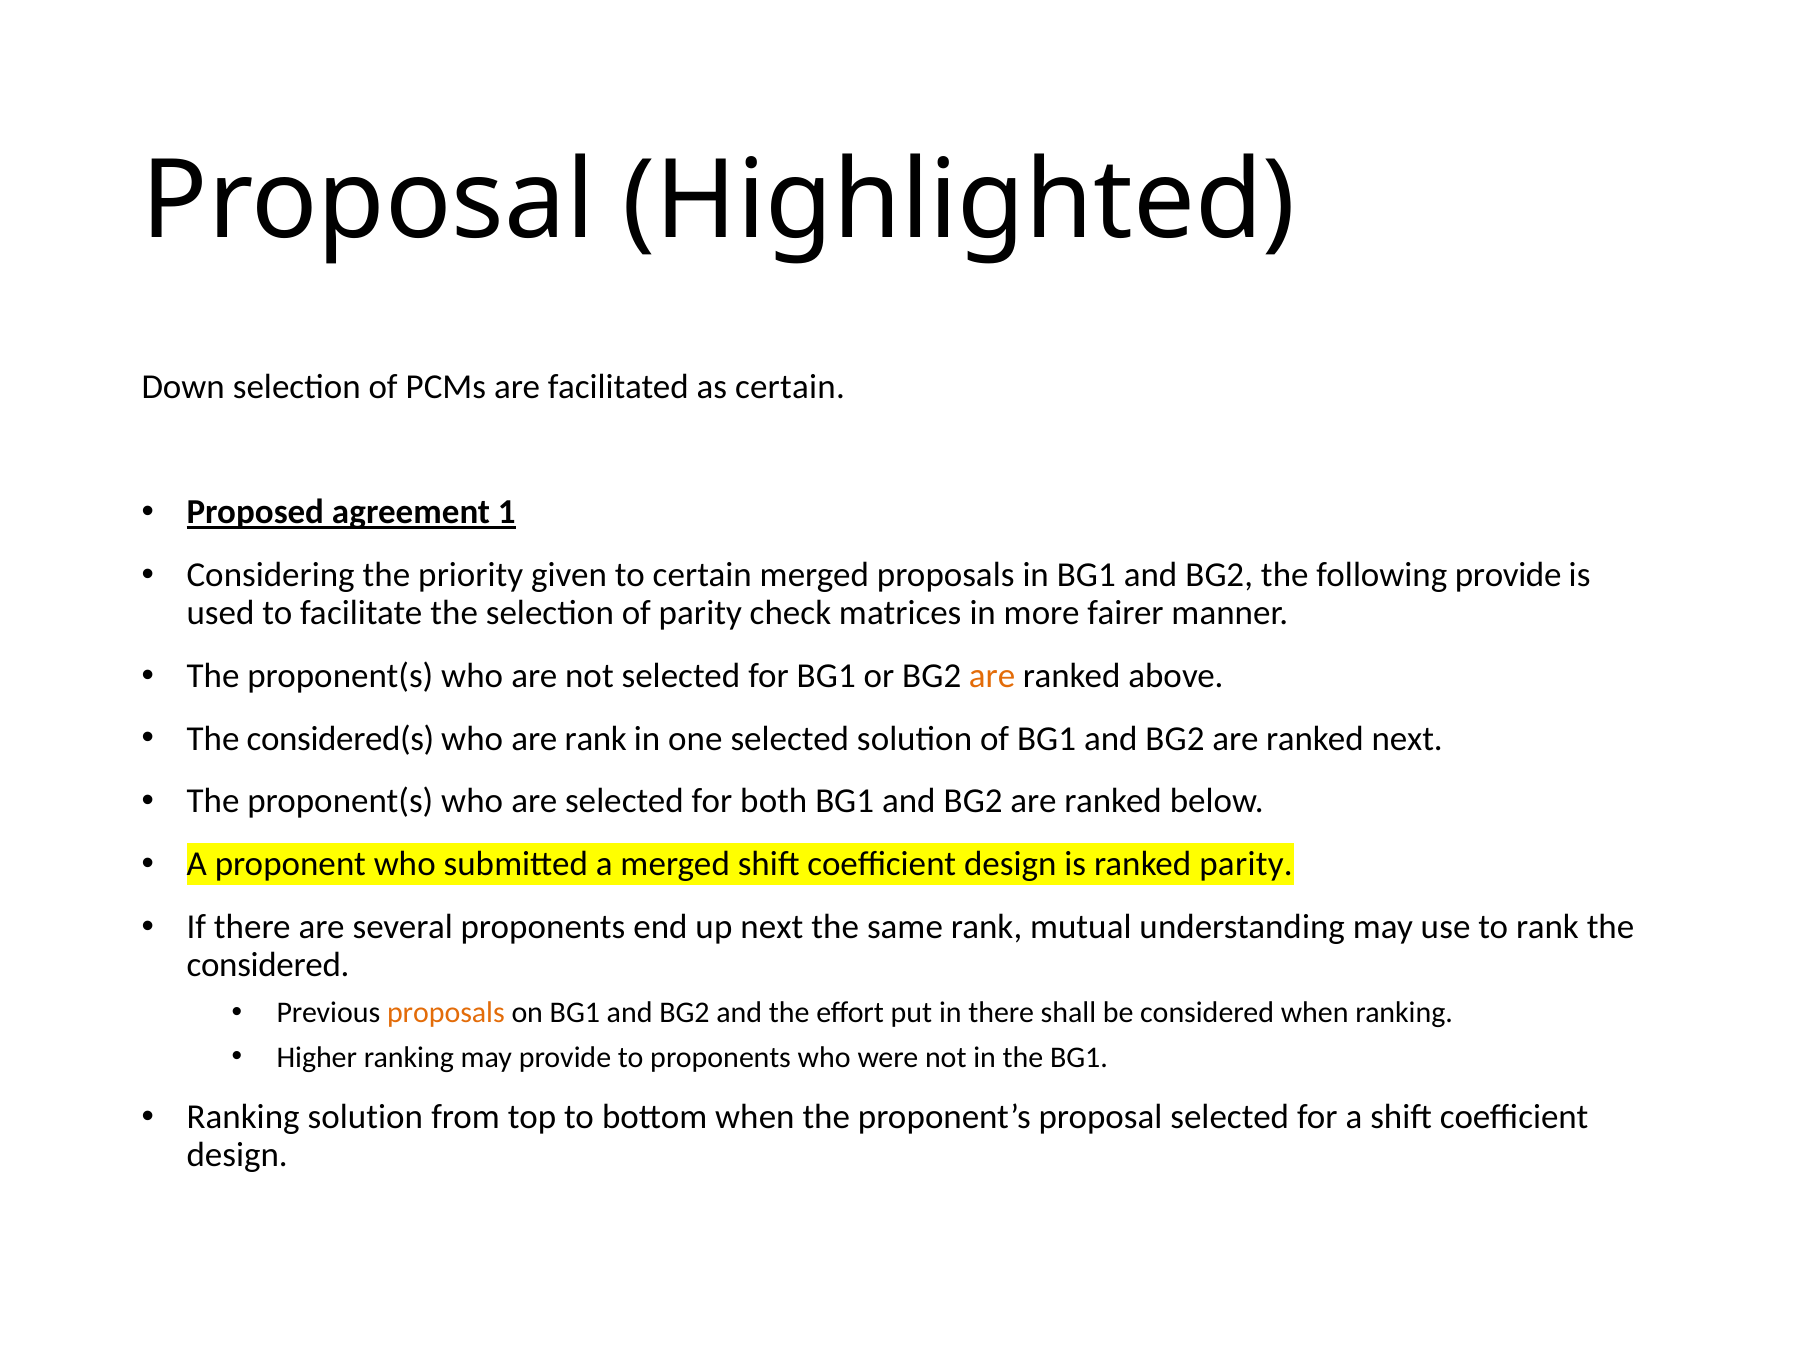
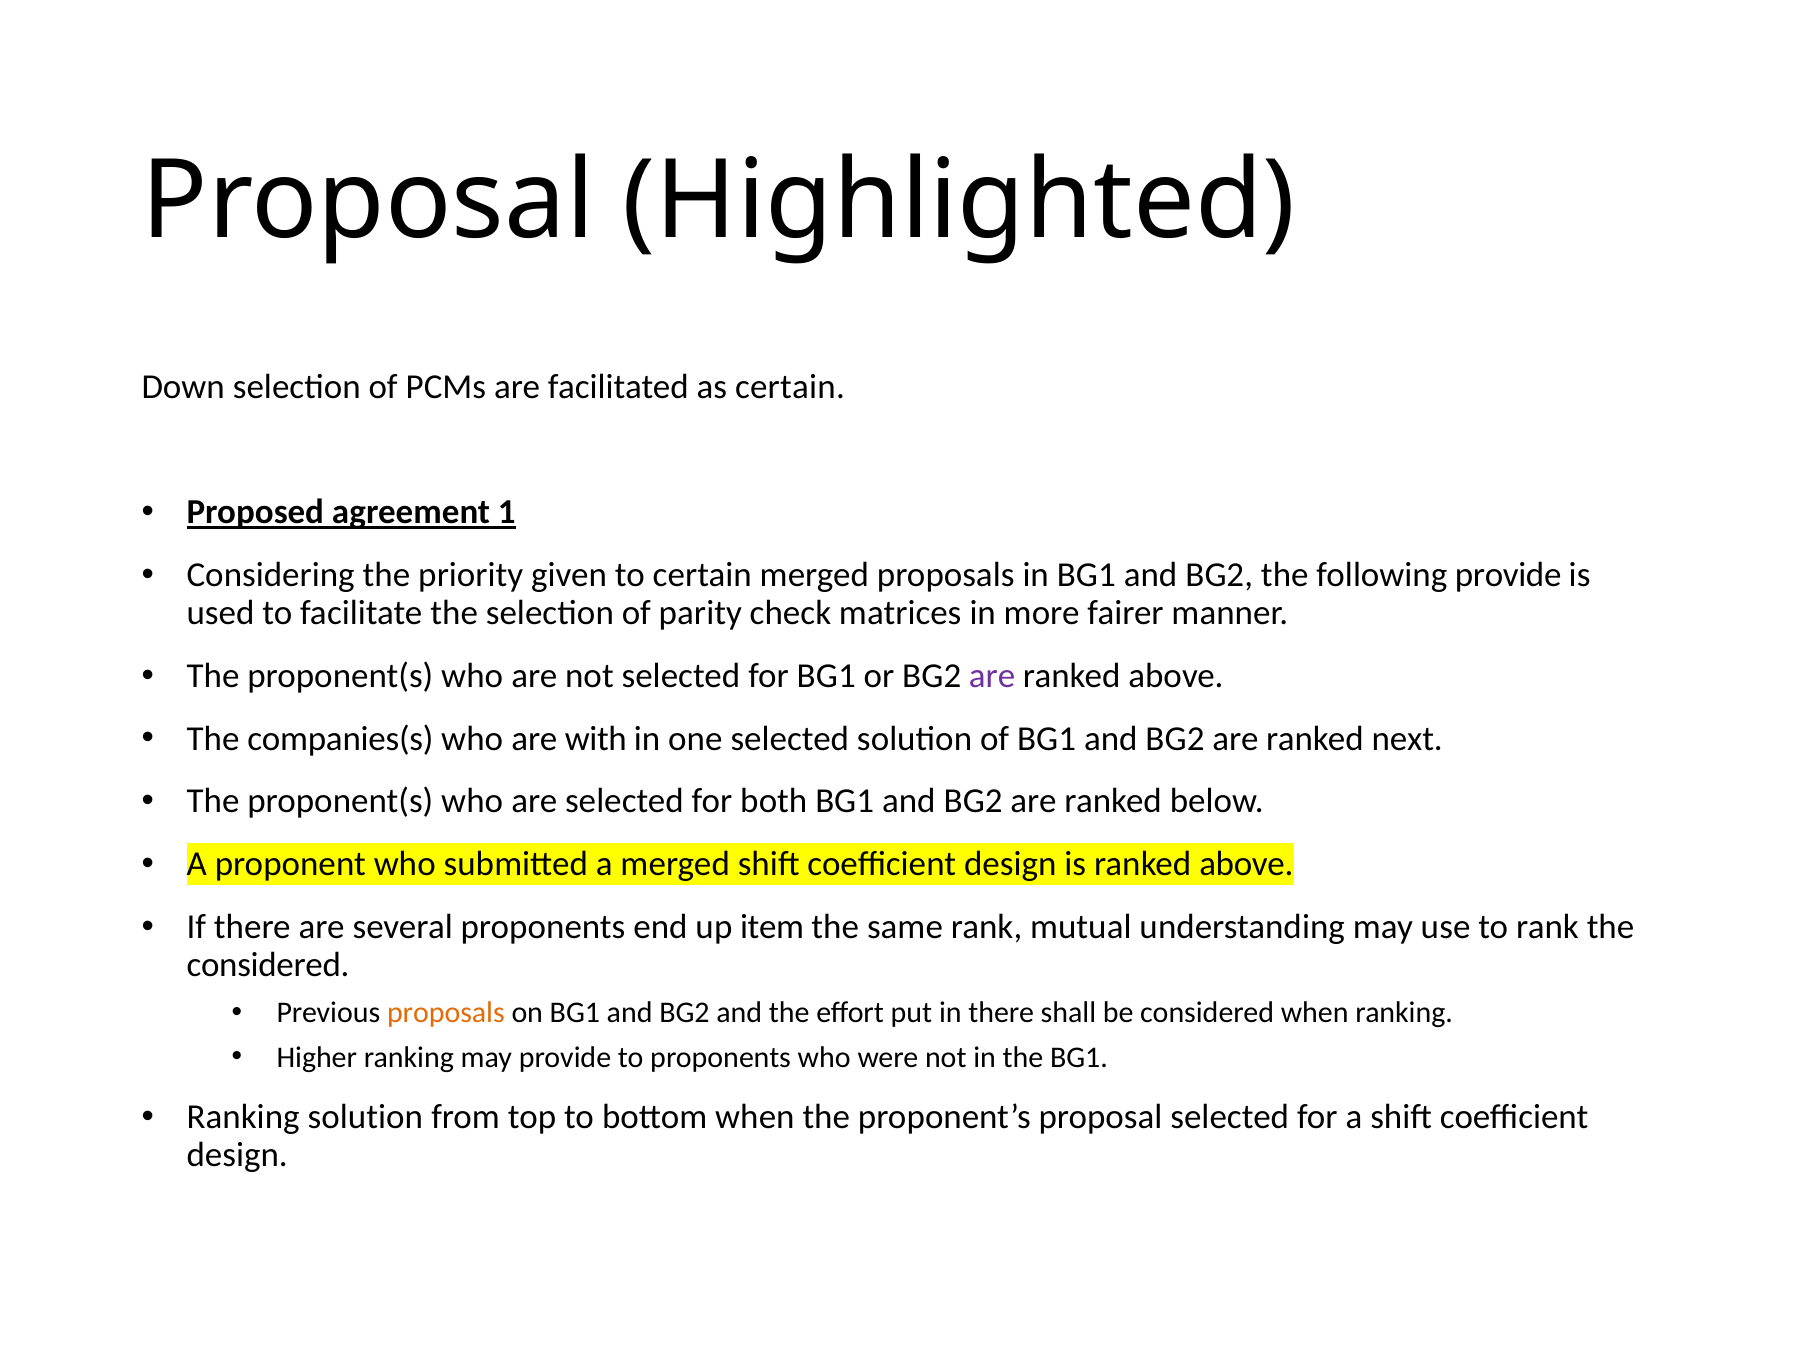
are colour: orange -> purple (992, 676)
considered(s: considered(s -> companies(s (340, 739)
are rank: rank -> with (596, 739)
is ranked parity: parity -> above (1246, 864)
up next: next -> item (772, 927)
